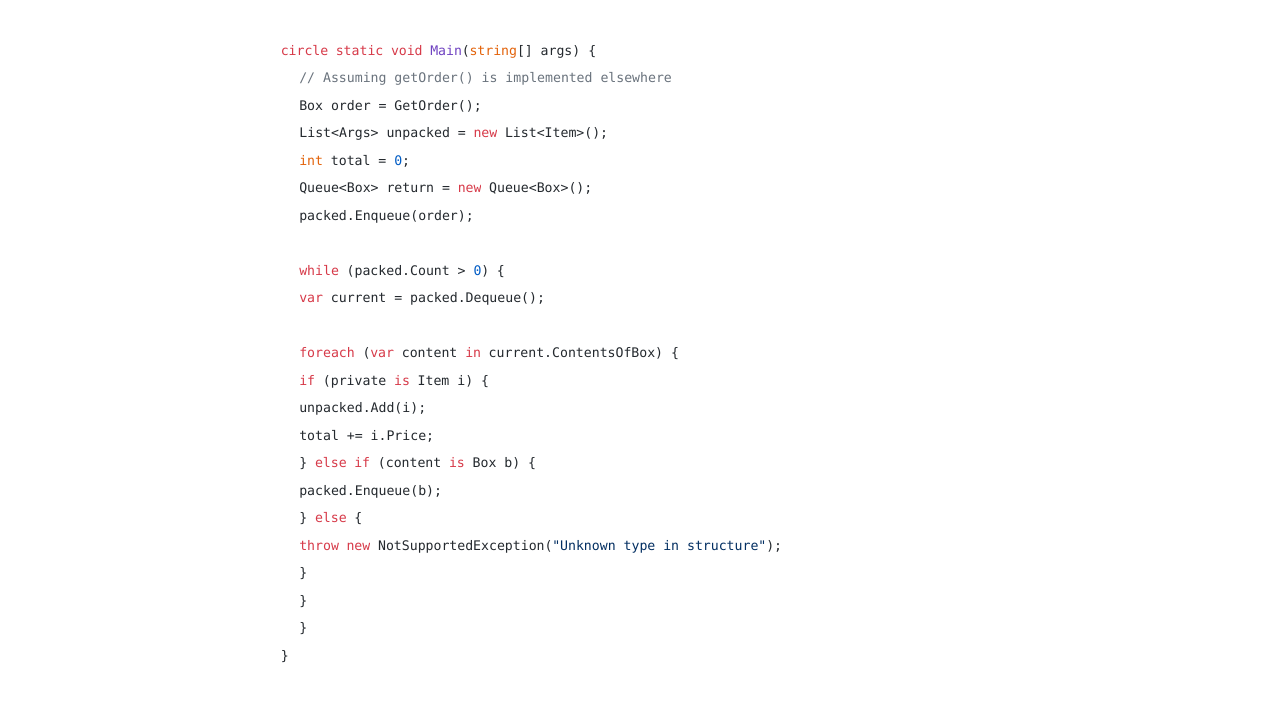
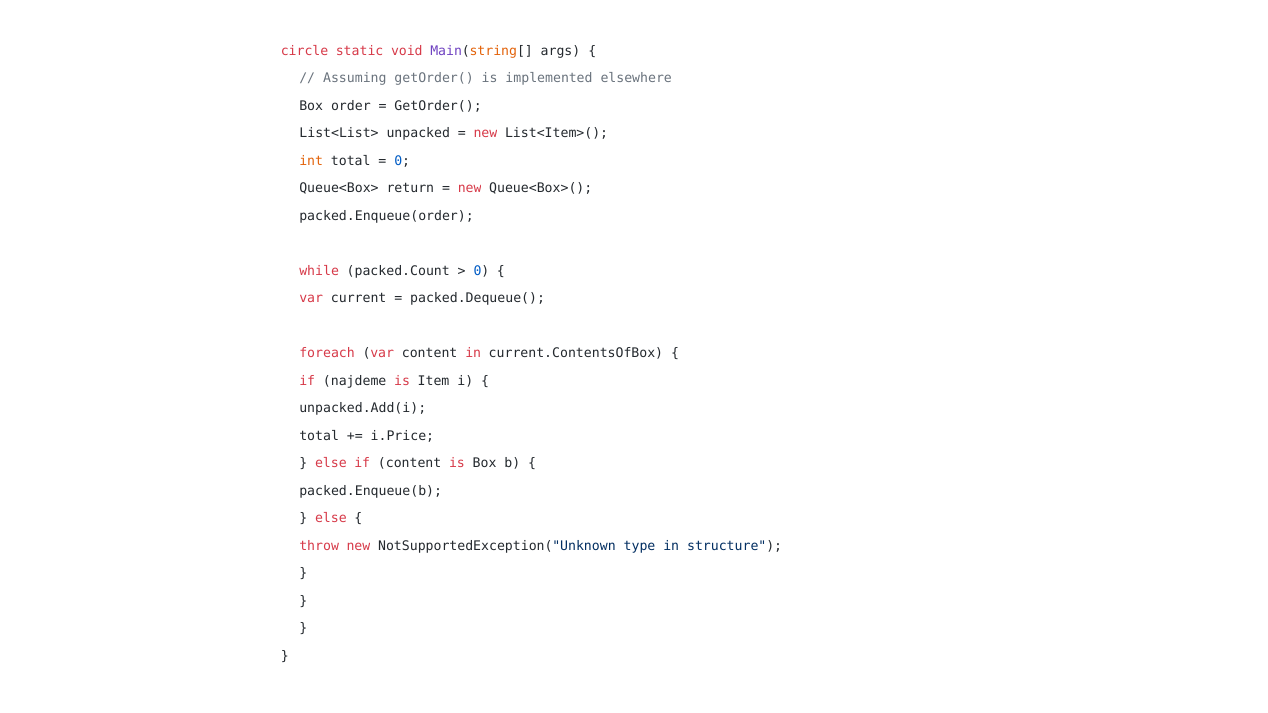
List<Args>: List<Args> -> List<List> (339, 133)
private: private -> najdeme (355, 381)
